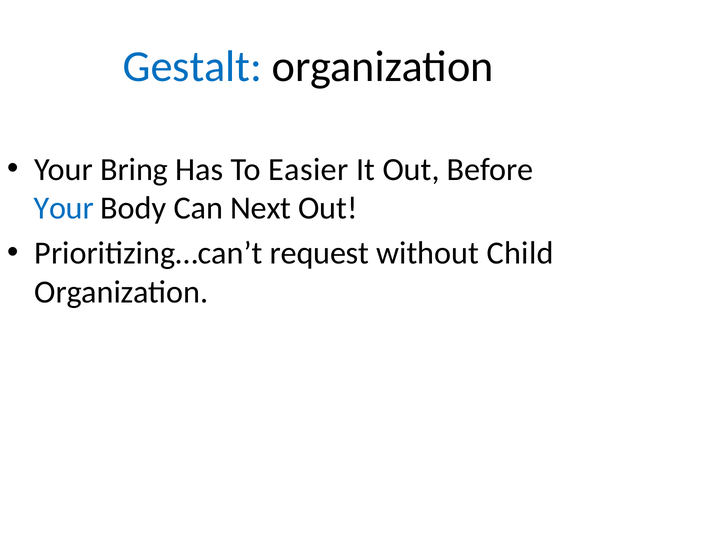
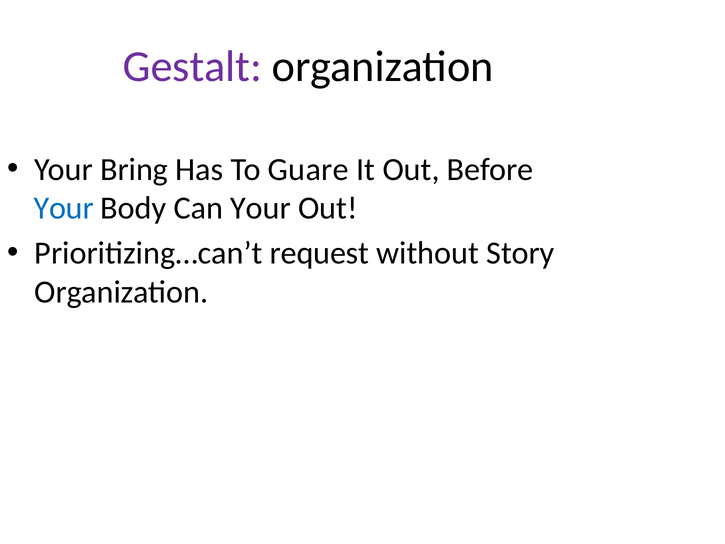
Gestalt colour: blue -> purple (192, 67)
Easier: Easier -> Guare (308, 169)
Can Next: Next -> Your (261, 208)
Child: Child -> Story (520, 253)
